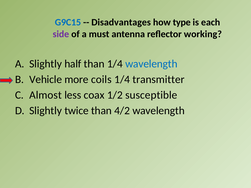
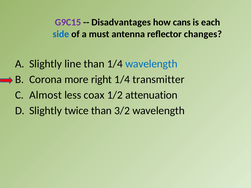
G9C15 colour: blue -> purple (68, 22)
type: type -> cans (182, 22)
side colour: purple -> blue (61, 34)
working: working -> changes (203, 34)
half: half -> line (73, 64)
Vehicle: Vehicle -> Corona (46, 80)
coils: coils -> right (101, 80)
susceptible: susceptible -> attenuation (151, 95)
4/2: 4/2 -> 3/2 (122, 111)
